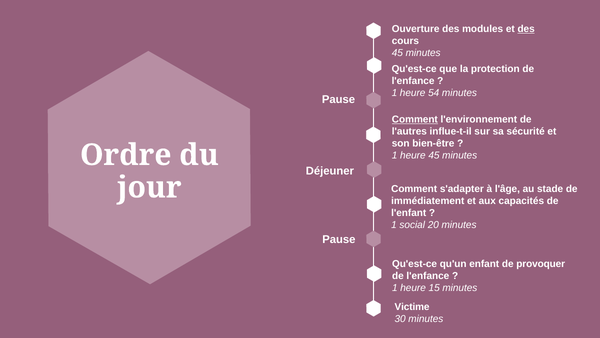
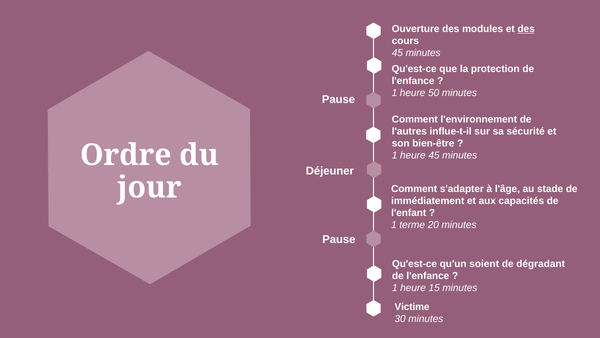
54: 54 -> 50 (434, 93)
Comment underline: present -> none (415, 119)
social: social -> terme (412, 225)
enfant: enfant -> soient (484, 263)
provoquer: provoquer -> dégradant (541, 263)
